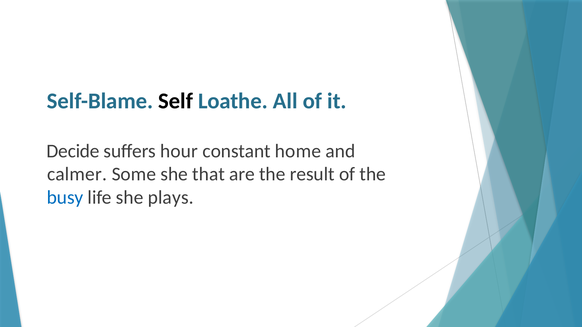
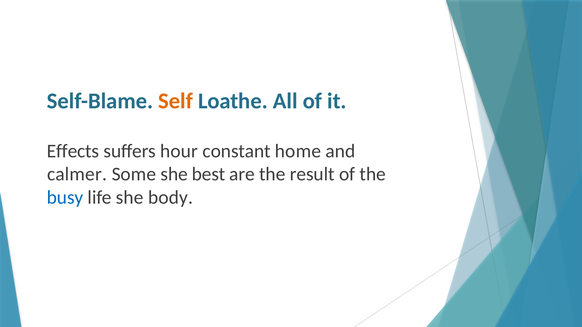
Self colour: black -> orange (176, 101)
Decide: Decide -> Effects (73, 151)
that: that -> best (209, 174)
plays: plays -> body (171, 198)
